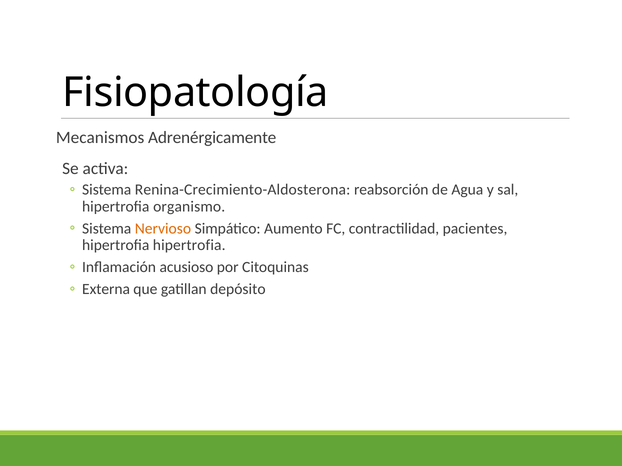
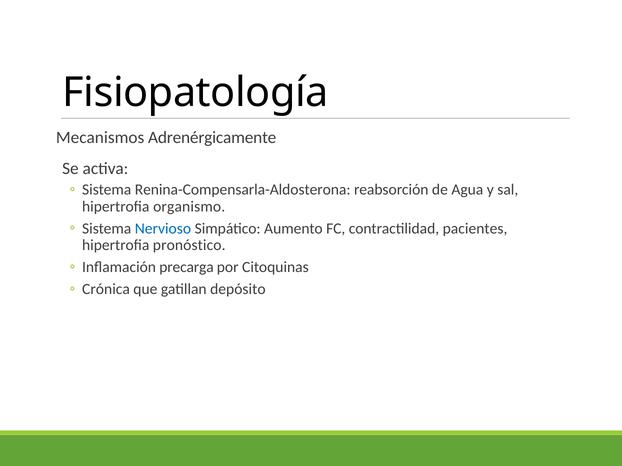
Renina-Crecimiento-Aldosterona: Renina-Crecimiento-Aldosterona -> Renina-Compensarla-Aldosterona (243, 190)
Nervioso colour: orange -> blue (163, 229)
hipertrofia hipertrofia: hipertrofia -> pronóstico (189, 246)
acusioso: acusioso -> precarga (187, 267)
Externa: Externa -> Crónica (106, 289)
